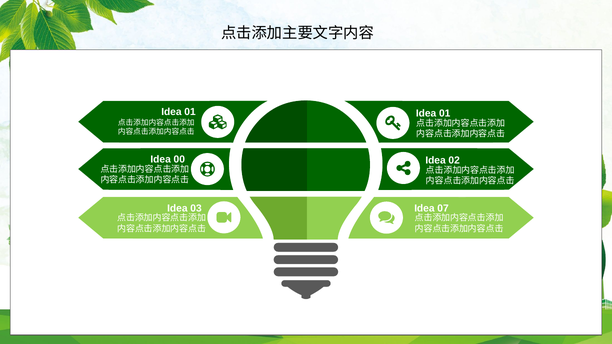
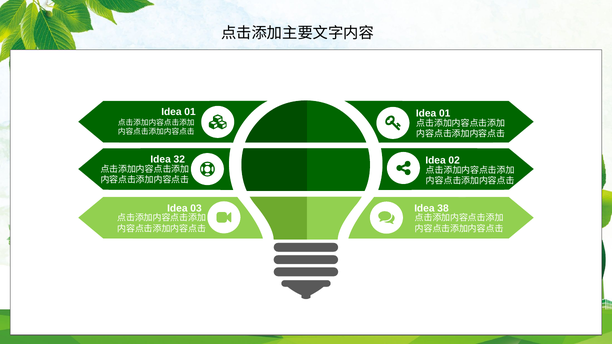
00: 00 -> 32 (179, 160)
07: 07 -> 38 (443, 208)
